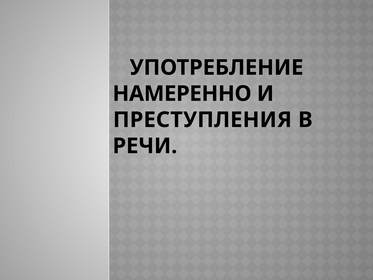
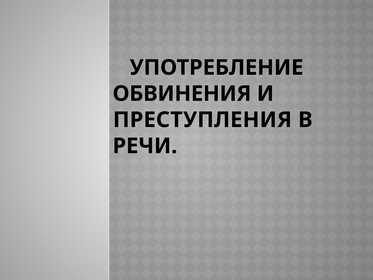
НАМЕРЕННО: НАМЕРЕННО -> ОБВИНЕНИЯ (182, 94)
